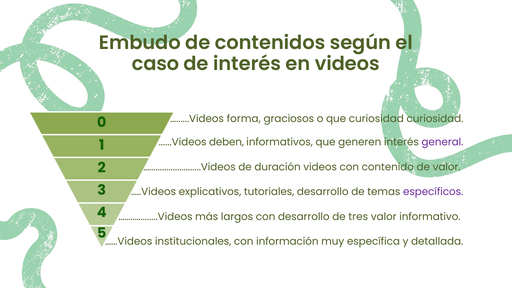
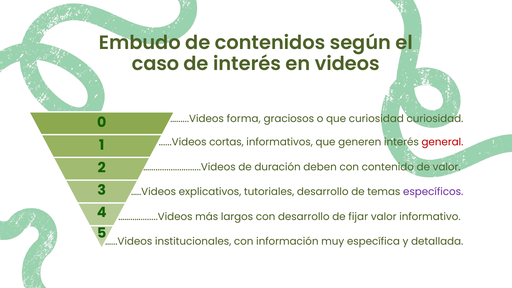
deben: deben -> cortas (226, 142)
general colour: purple -> red (442, 142)
duración videos: videos -> deben (320, 167)
tres: tres -> fijar (358, 217)
